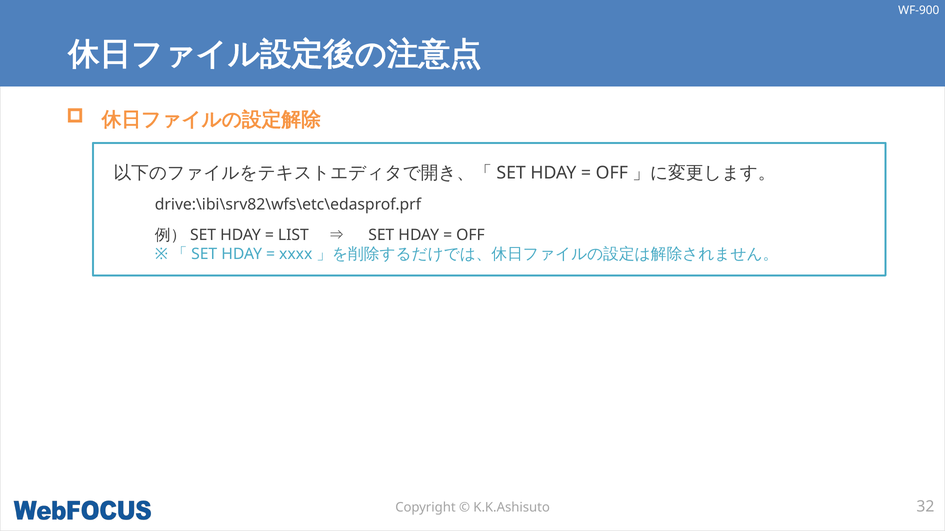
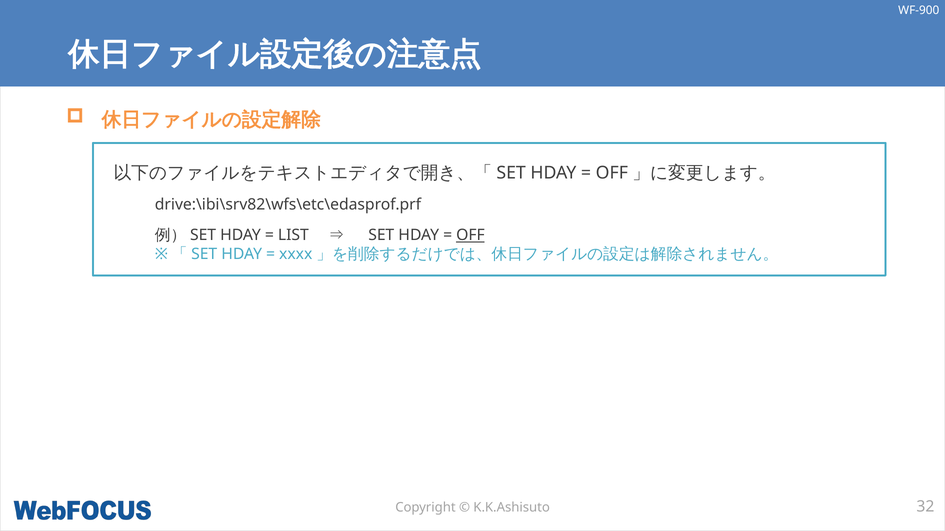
OFF underline: none -> present (470, 235)
